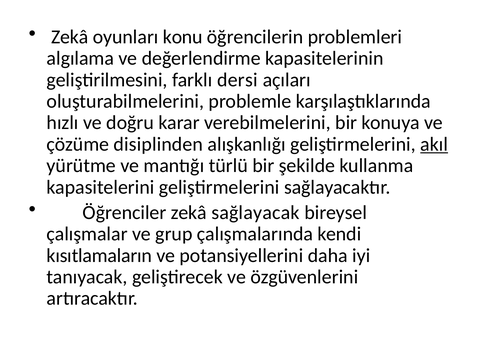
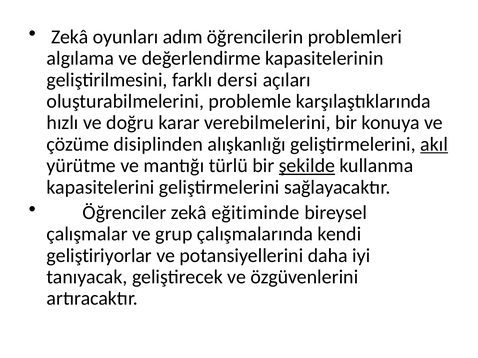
konu: konu -> adım (183, 37)
şekilde underline: none -> present (307, 166)
sağlayacak: sağlayacak -> eğitiminde (255, 213)
kısıtlamaların: kısıtlamaların -> geliştiriyorlar (99, 256)
